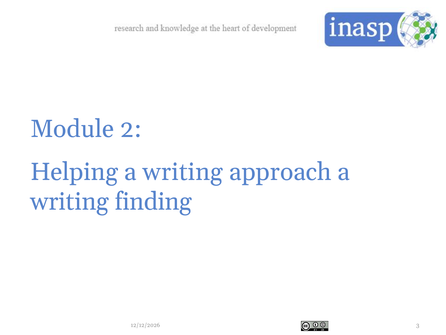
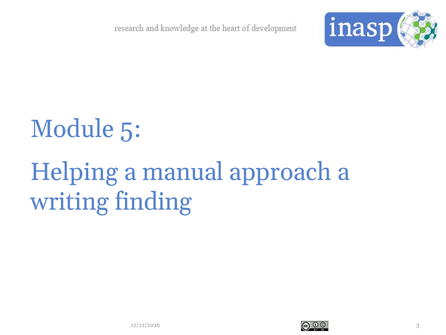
2: 2 -> 5 (131, 129)
Helping a writing: writing -> manual (183, 172)
